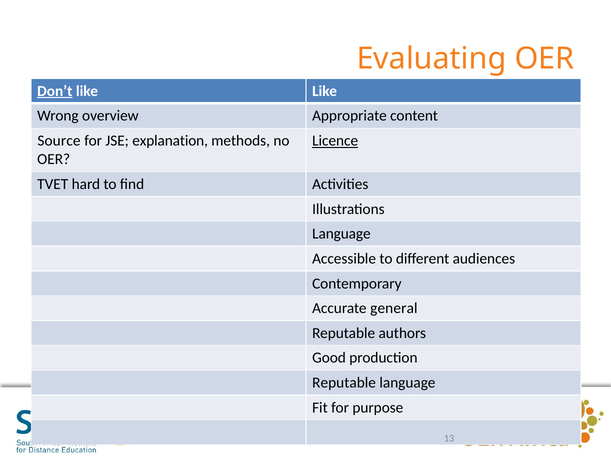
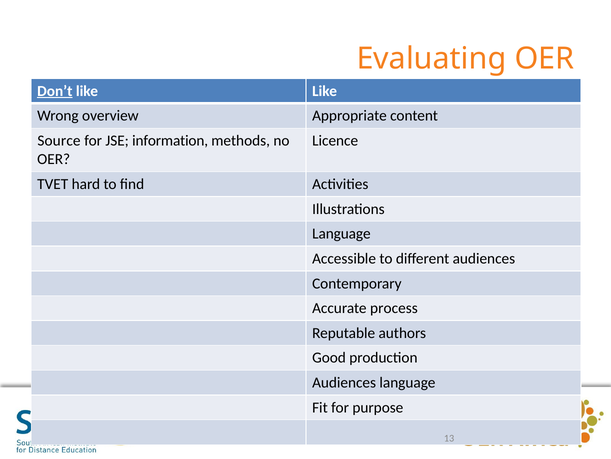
explanation: explanation -> information (170, 140)
Licence underline: present -> none (335, 140)
general: general -> process (394, 308)
Reputable: Reputable -> Audiences (344, 382)
